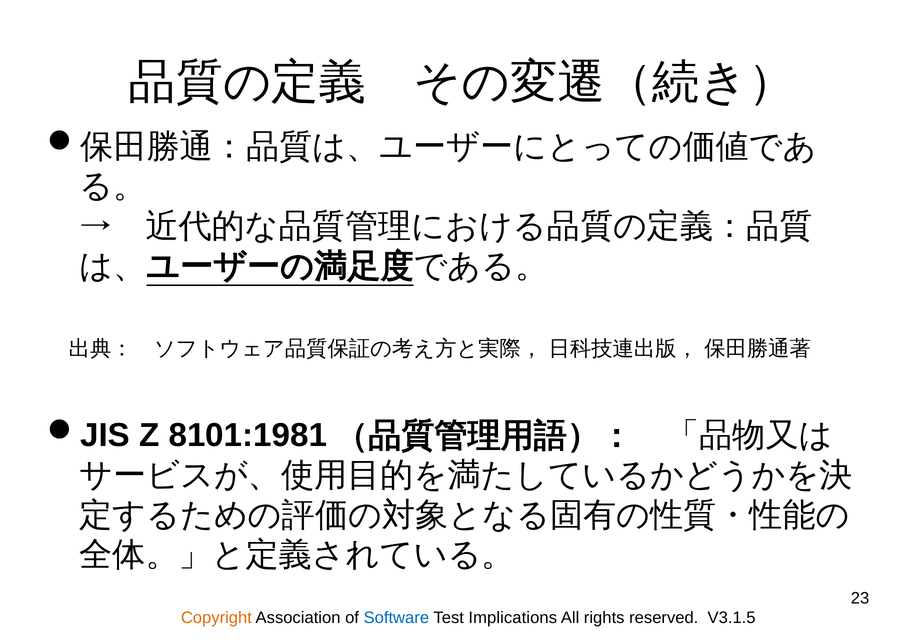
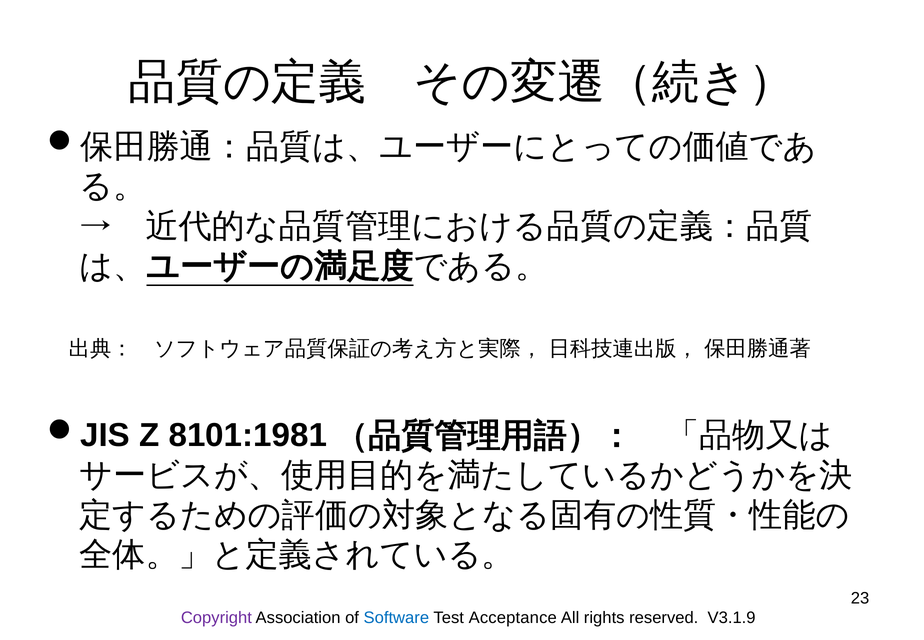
Copyright colour: orange -> purple (216, 617)
Implications: Implications -> Acceptance (513, 617)
V3.1.5: V3.1.5 -> V3.1.9 (732, 617)
